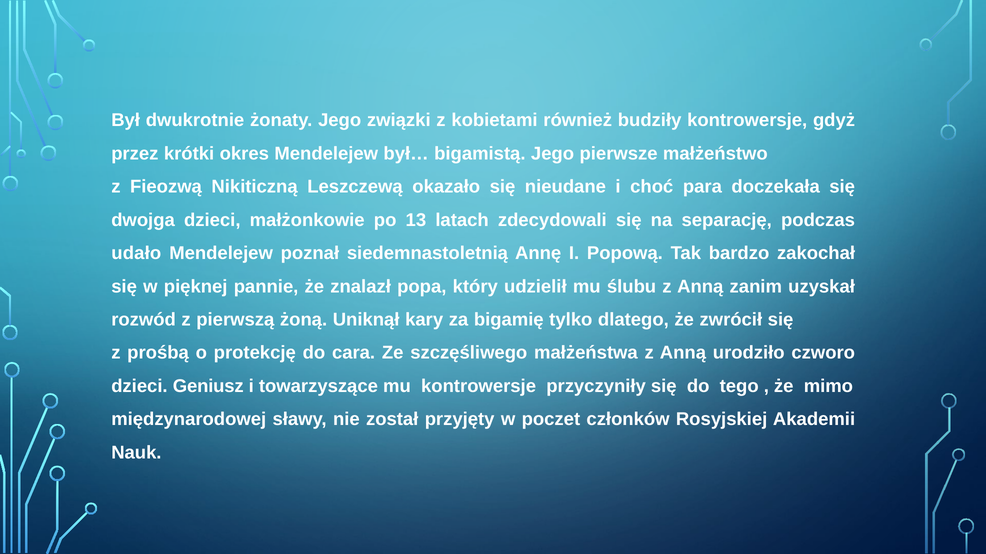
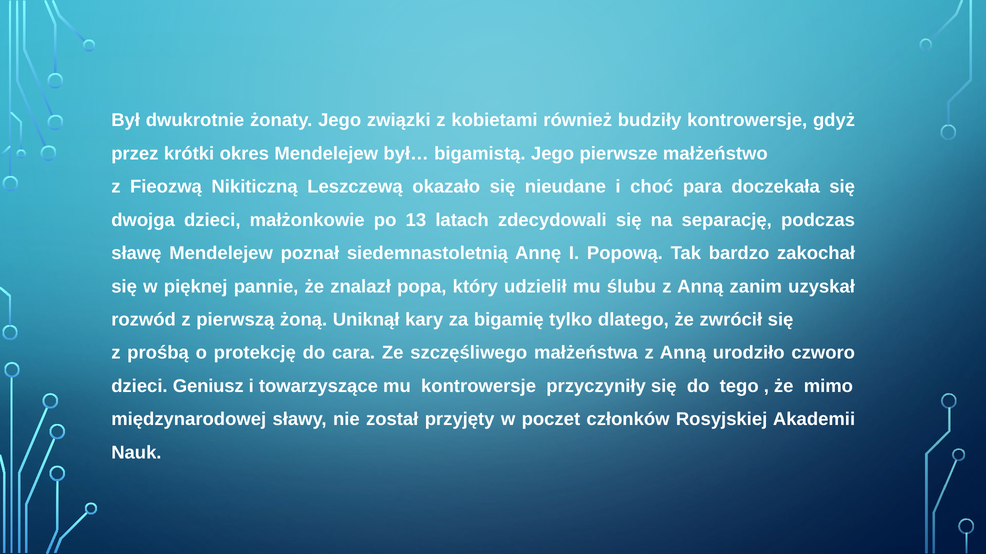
udało: udało -> sławę (136, 253)
